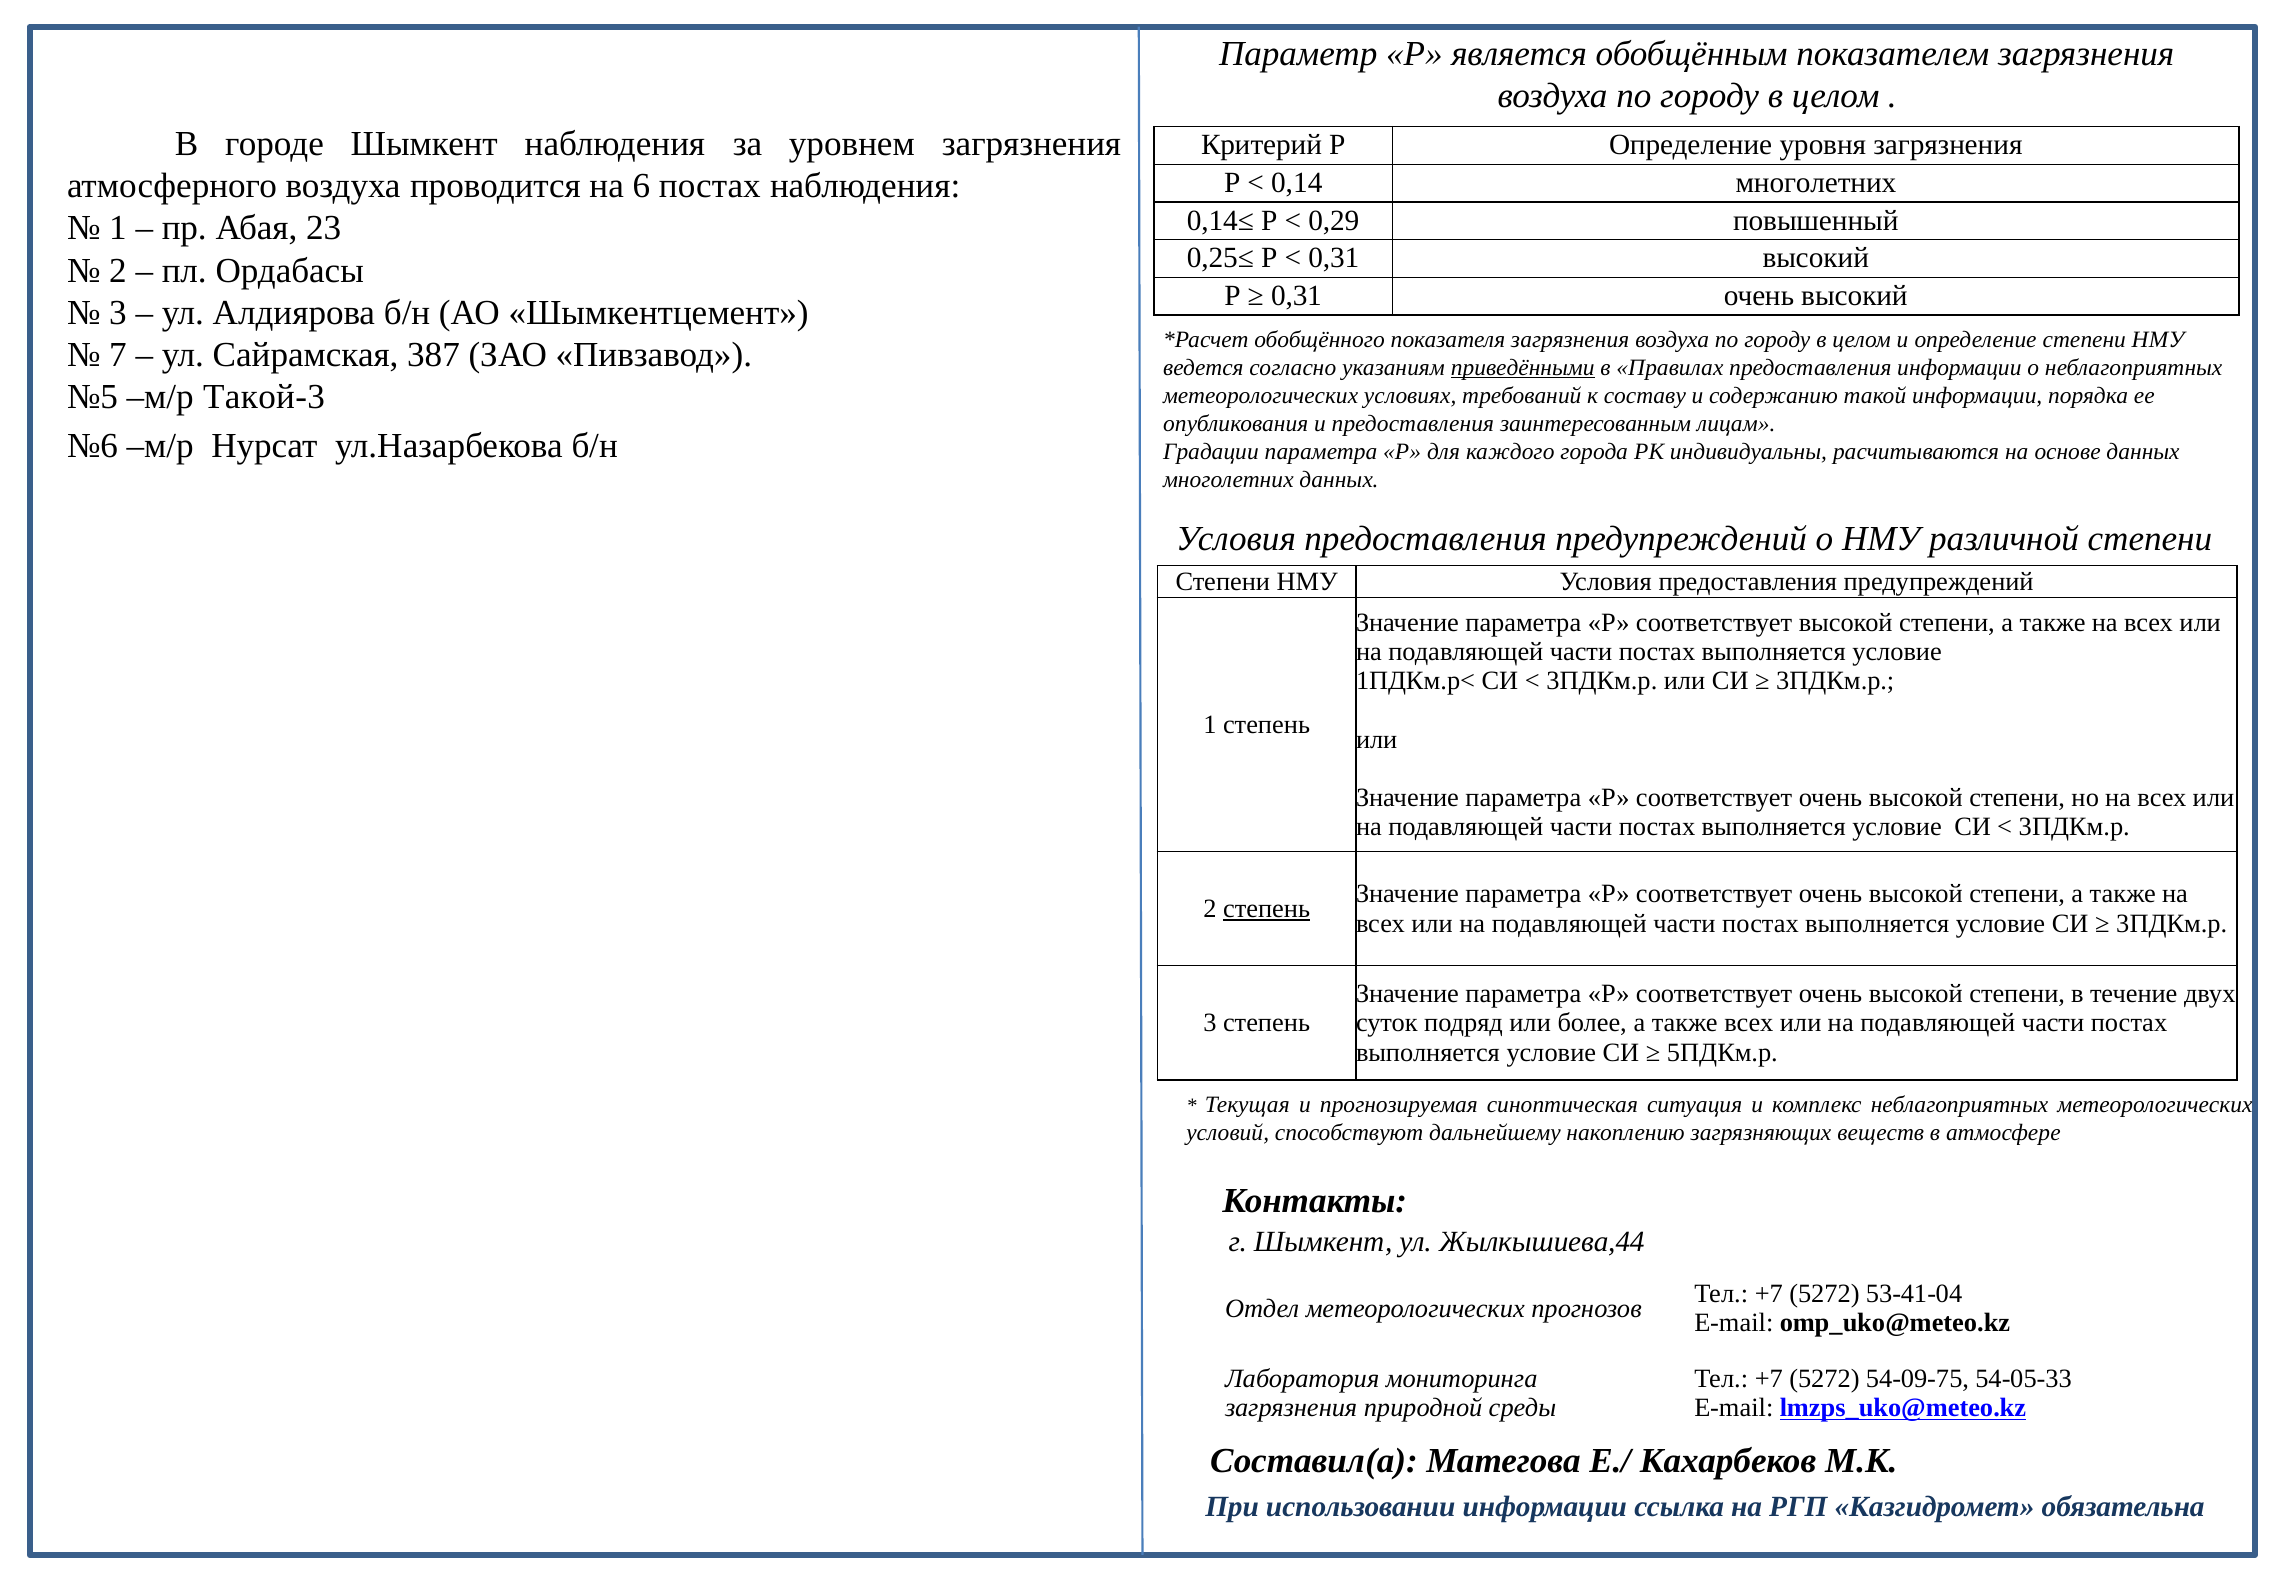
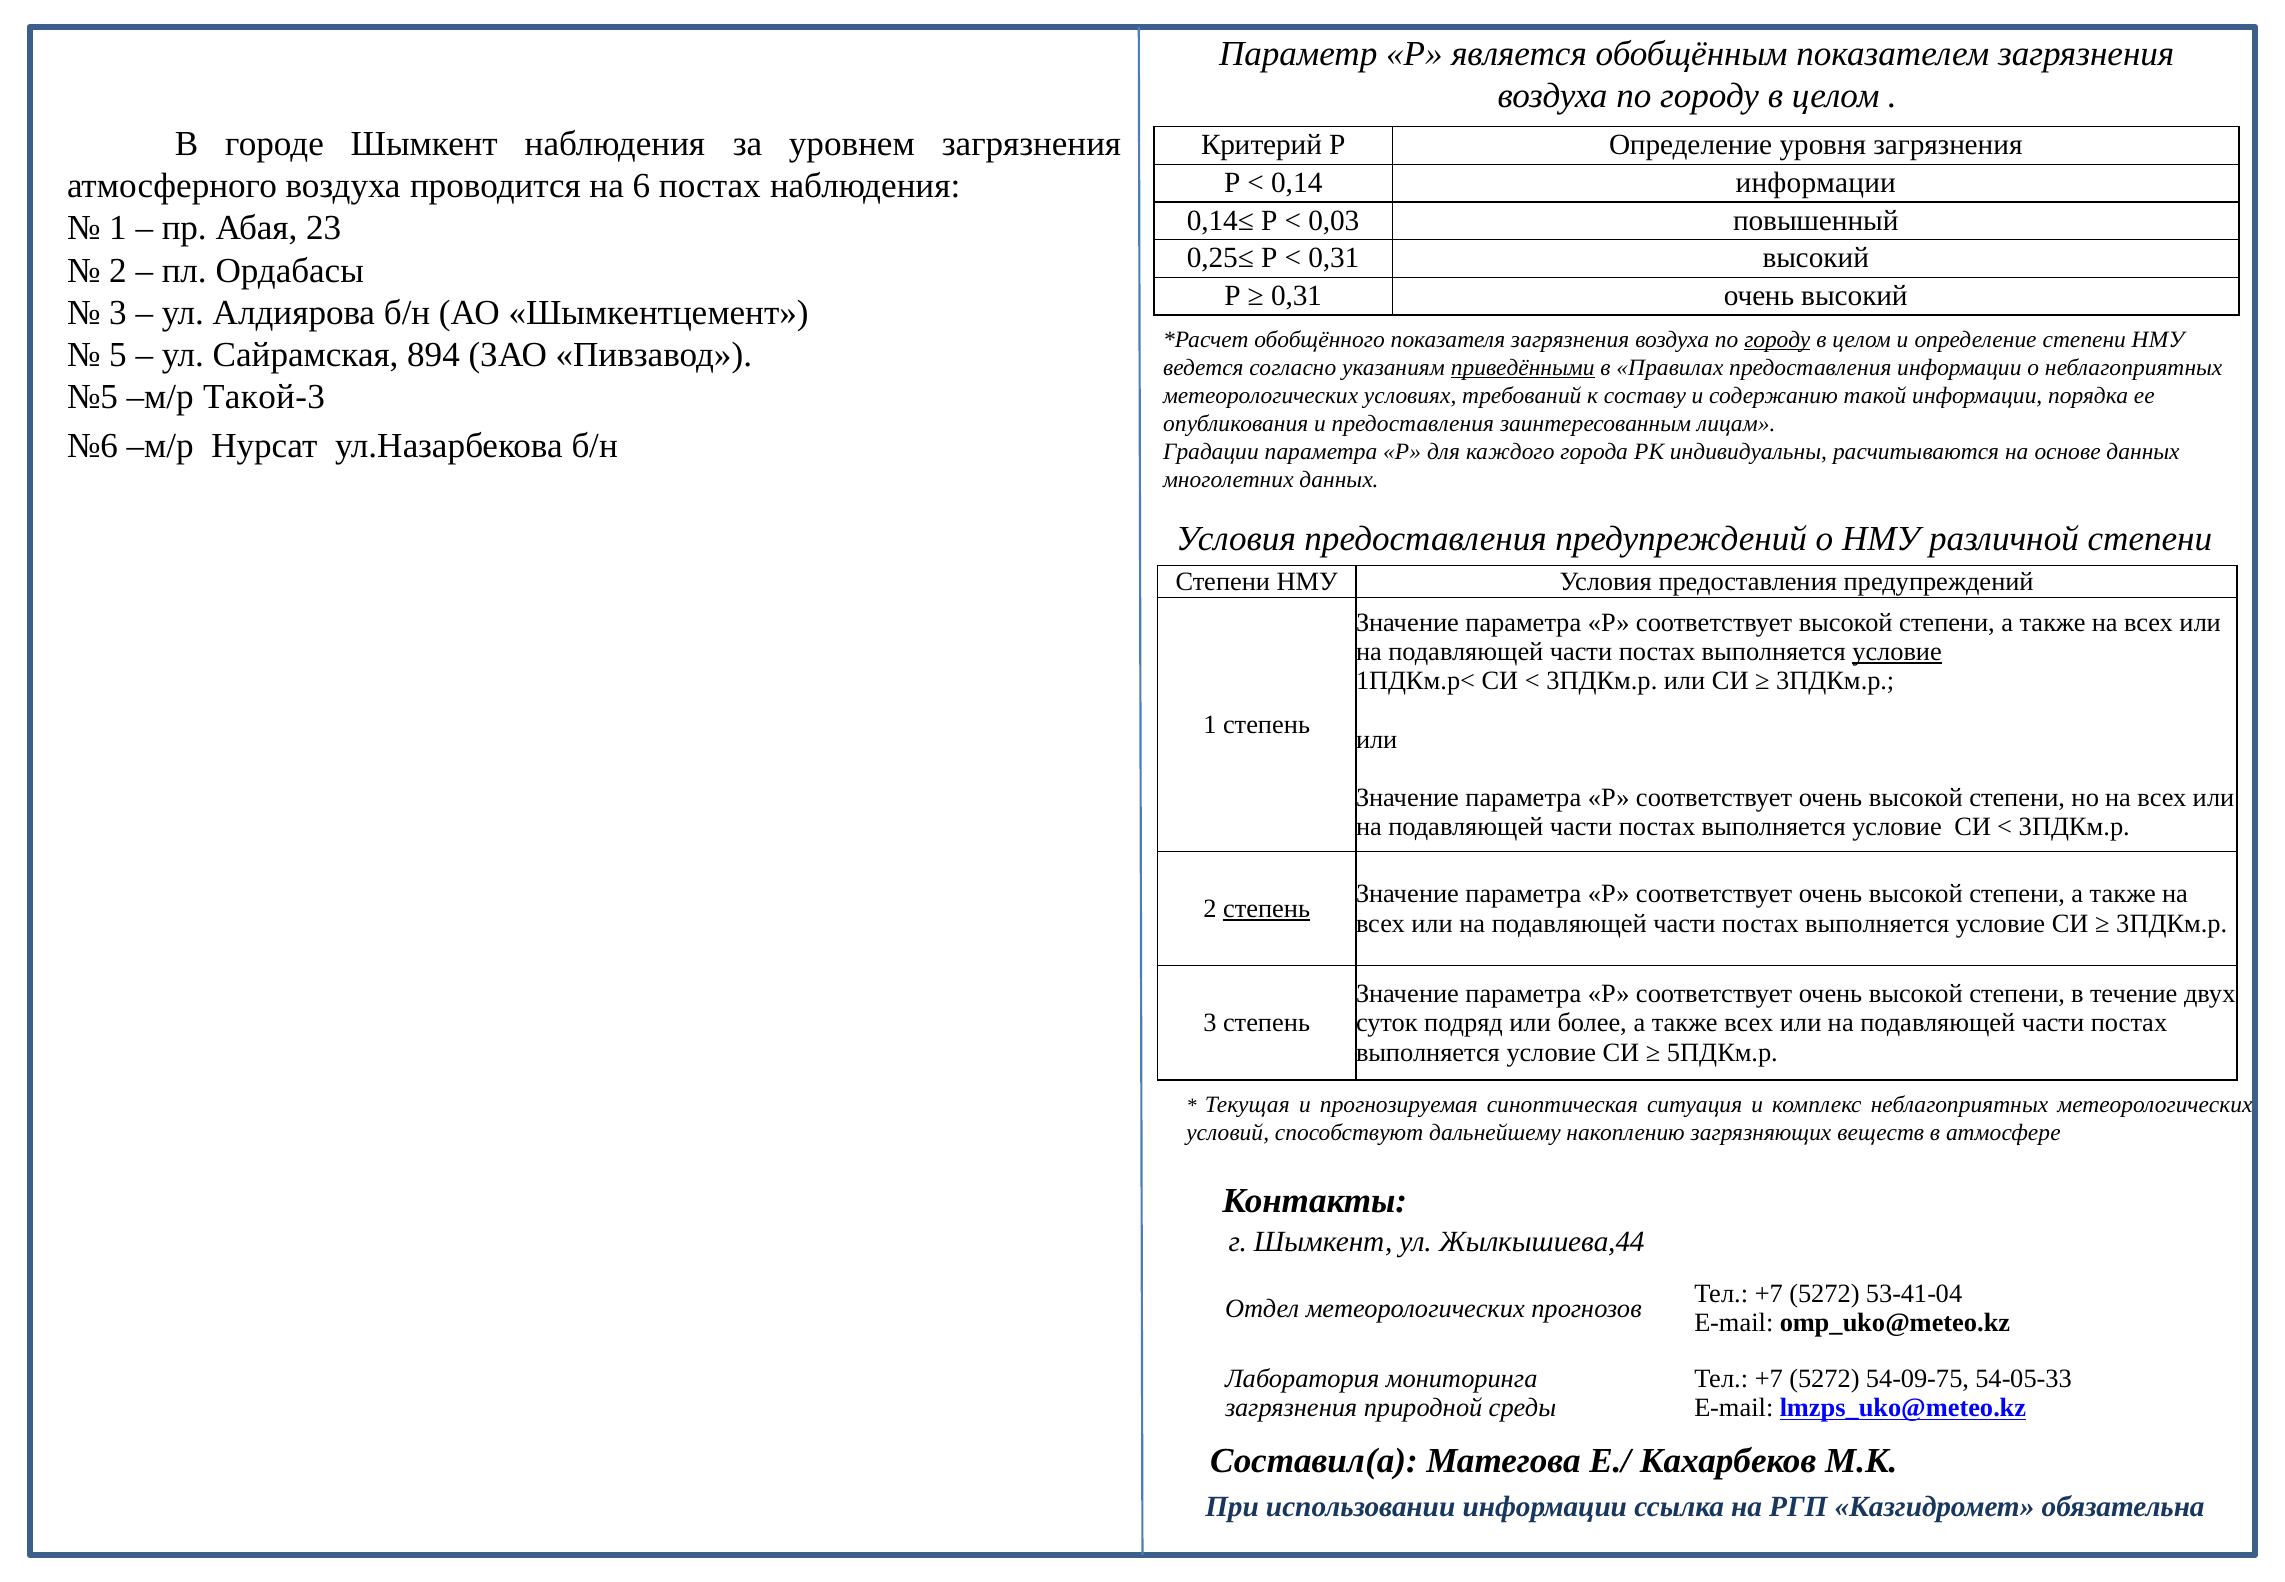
0,14 многолетних: многолетних -> информации (1816, 183)
0,29: 0,29 -> 0,03 (1334, 220)
городу underline: none -> present (1777, 339)
7: 7 -> 5 (118, 355)
387: 387 -> 894 (434, 355)
условие underline: none -> present (1897, 652)
